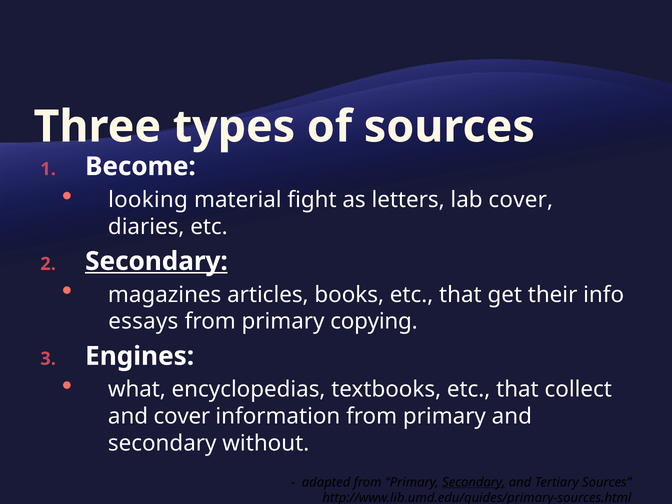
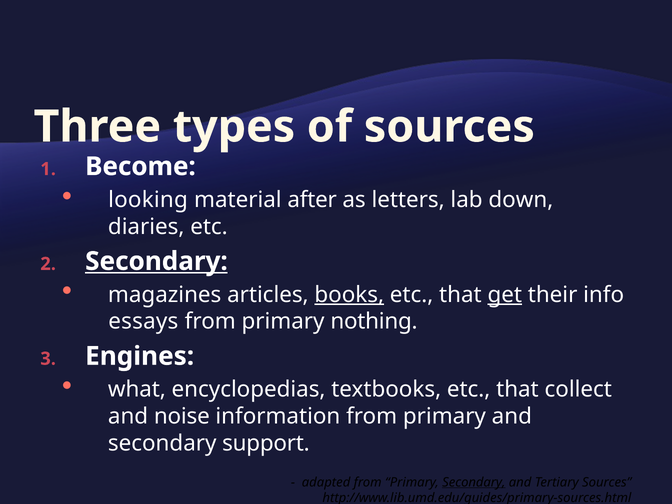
fight: fight -> after (312, 200)
lab cover: cover -> down (521, 200)
books underline: none -> present (349, 295)
get underline: none -> present (505, 295)
copying: copying -> nothing (374, 322)
and cover: cover -> noise (182, 416)
without: without -> support (266, 443)
